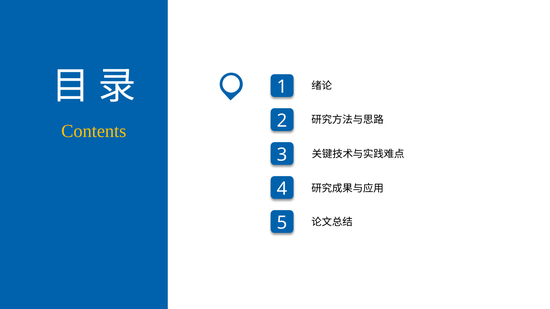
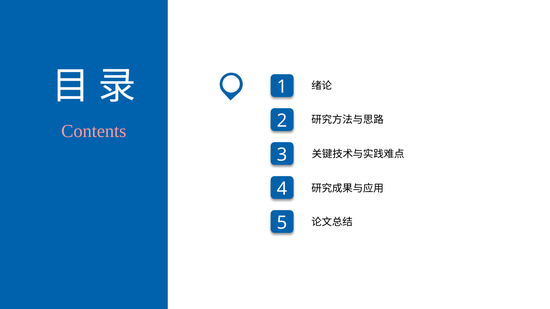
Contents colour: yellow -> pink (94, 131)
